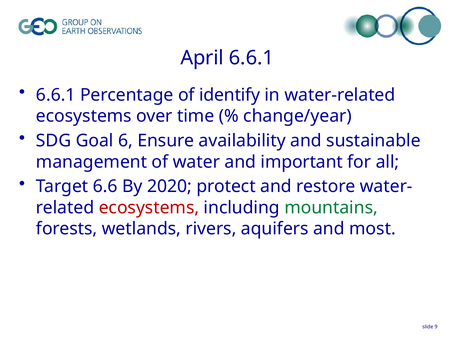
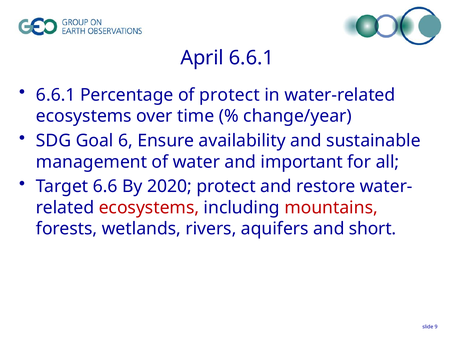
of identify: identify -> protect (230, 95)
mountains colour: green -> red (331, 208)
most: most -> short (373, 229)
